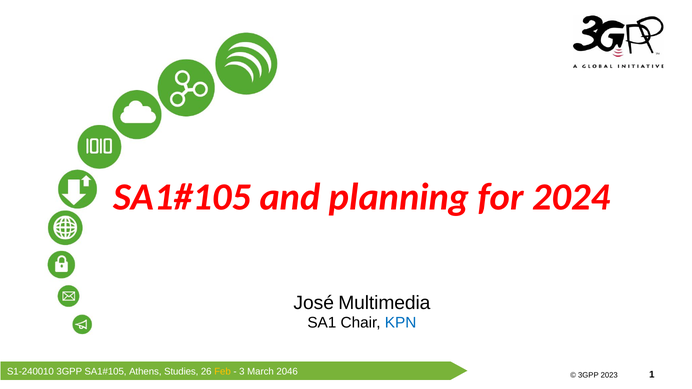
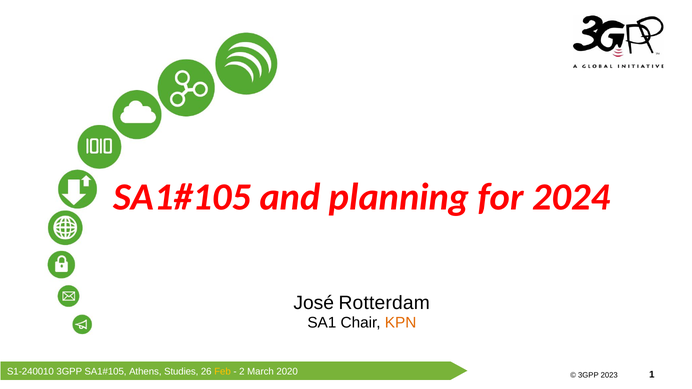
Multimedia: Multimedia -> Rotterdam (384, 303)
KPN colour: blue -> orange (401, 323)
3: 3 -> 2 (242, 372)
2046: 2046 -> 2020 (287, 372)
